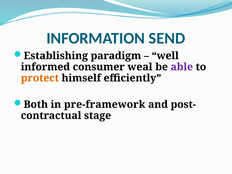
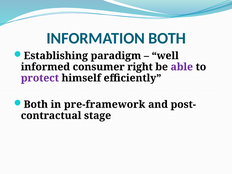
INFORMATION SEND: SEND -> BOTH (167, 38)
weal: weal -> right (140, 67)
protect colour: orange -> purple (40, 78)
